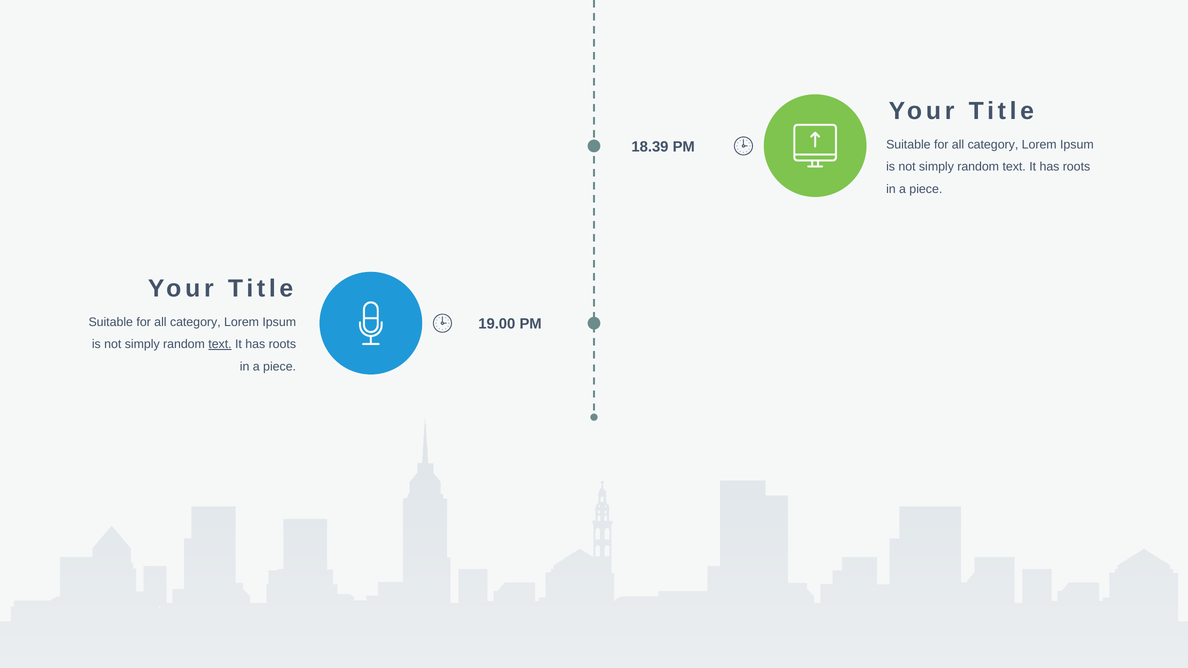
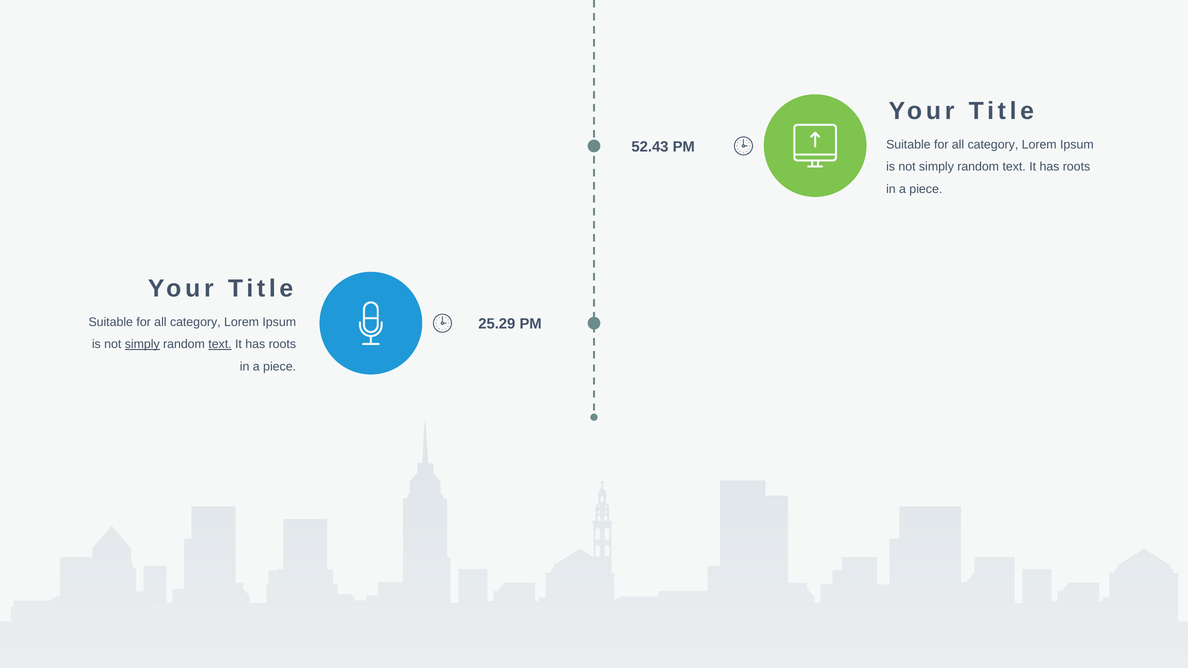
18.39: 18.39 -> 52.43 (650, 147)
19.00: 19.00 -> 25.29 (497, 324)
simply underline: none -> present (142, 344)
